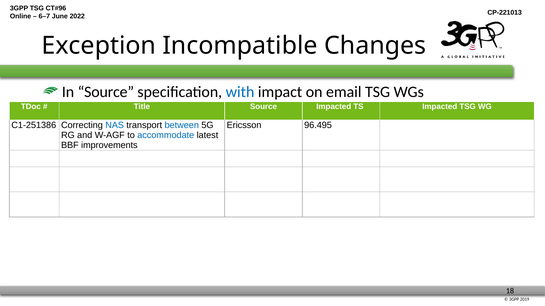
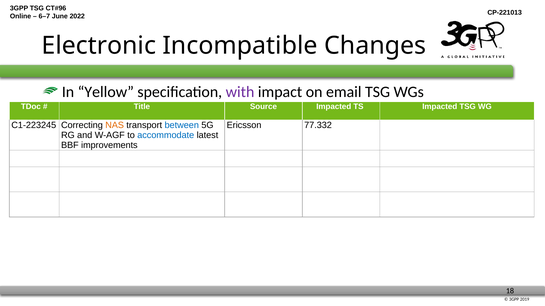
Exception: Exception -> Electronic (99, 46)
In Source: Source -> Yellow (106, 92)
with colour: blue -> purple (240, 92)
C1-251386: C1-251386 -> C1-223245 (34, 125)
NAS colour: blue -> orange (115, 125)
96.495: 96.495 -> 77.332 (318, 125)
